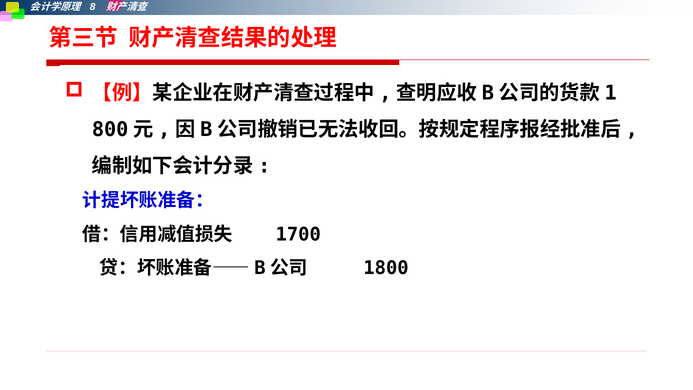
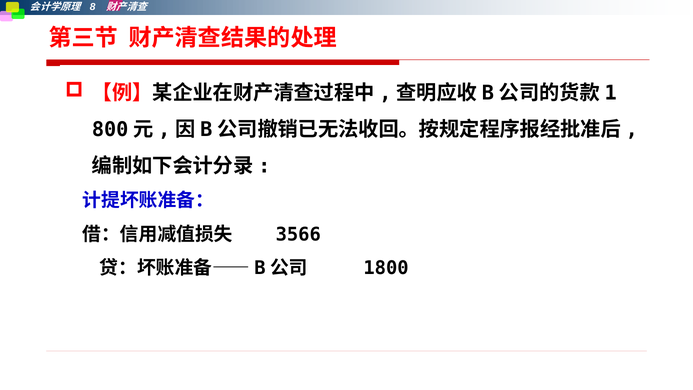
1700: 1700 -> 3566 (298, 234)
